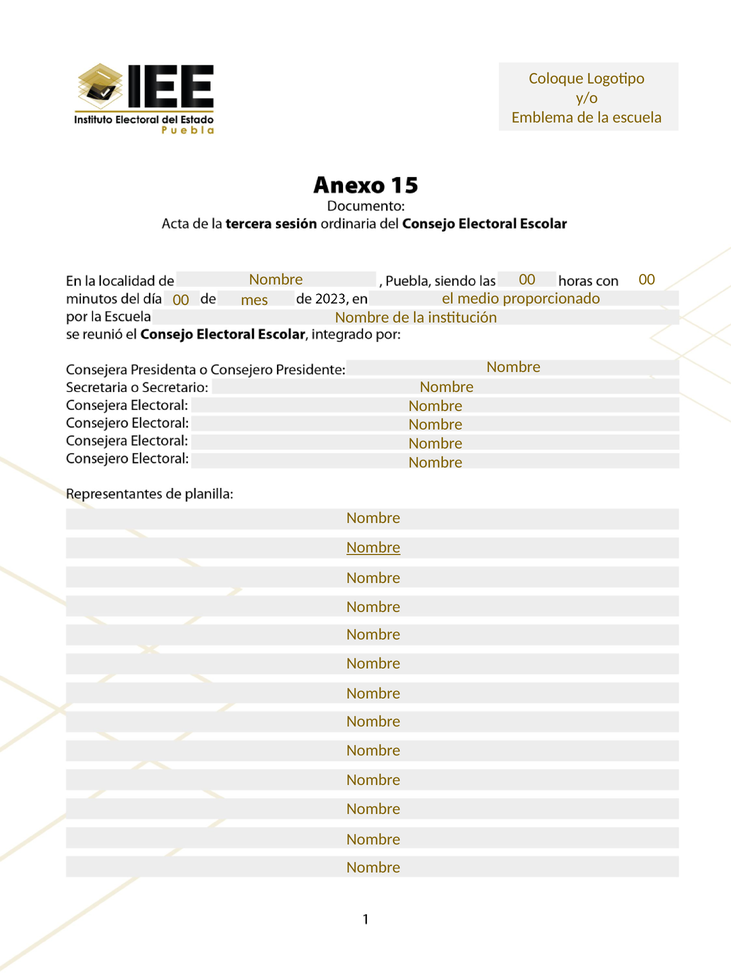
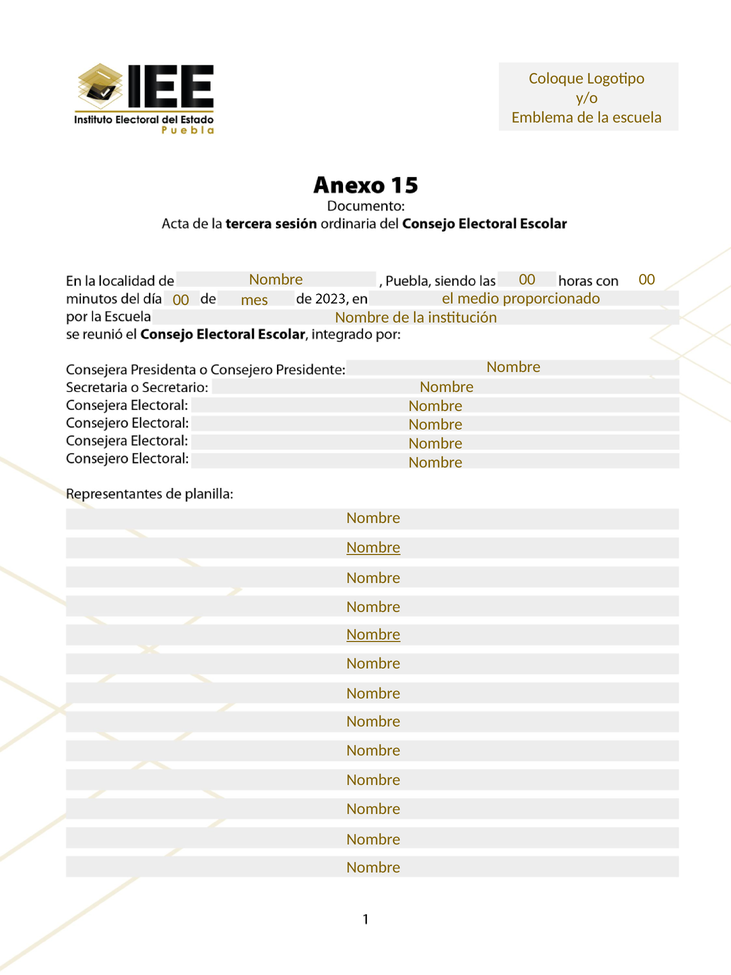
Nombre underline: none -> present (373, 634)
